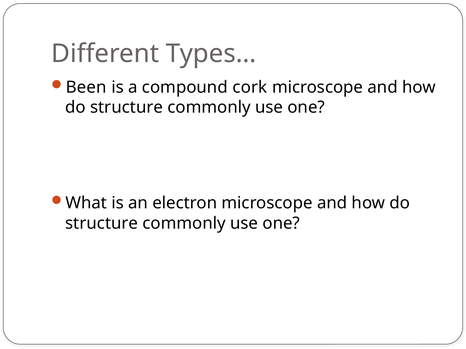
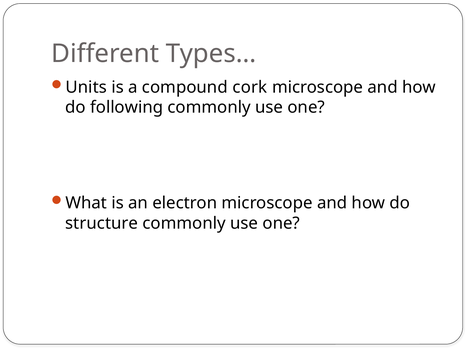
Been: Been -> Units (86, 87)
structure: structure -> following (127, 108)
